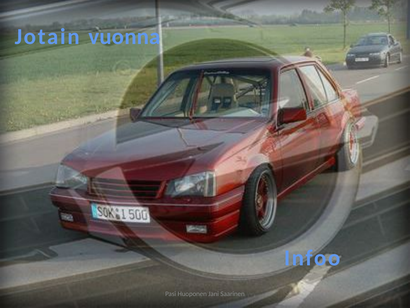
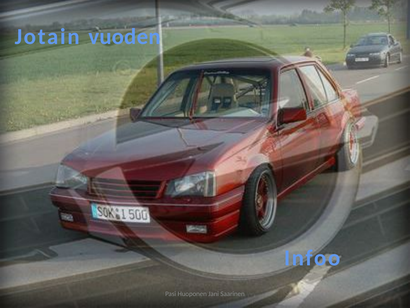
vuonna: vuonna -> vuoden (125, 37)
